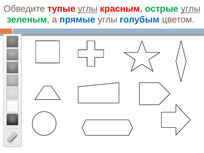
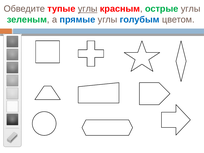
углы underline: present -> none (191, 9)
